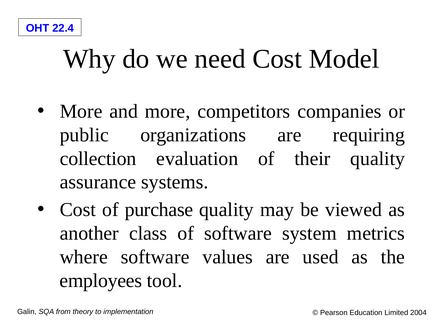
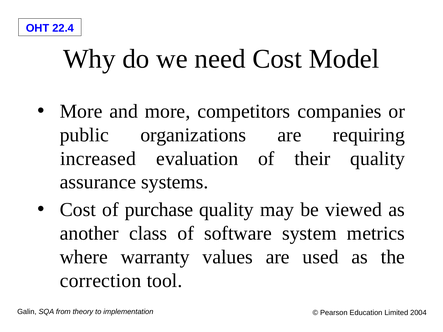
collection: collection -> increased (98, 159)
where software: software -> warranty (155, 257)
employees: employees -> correction (101, 281)
